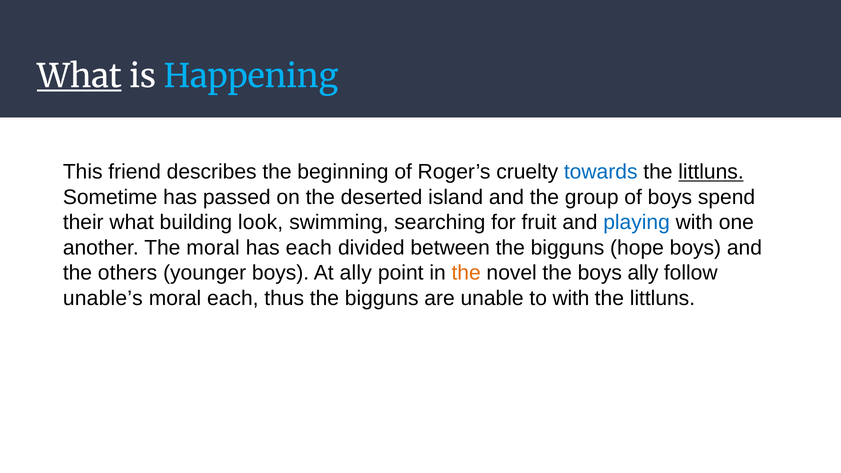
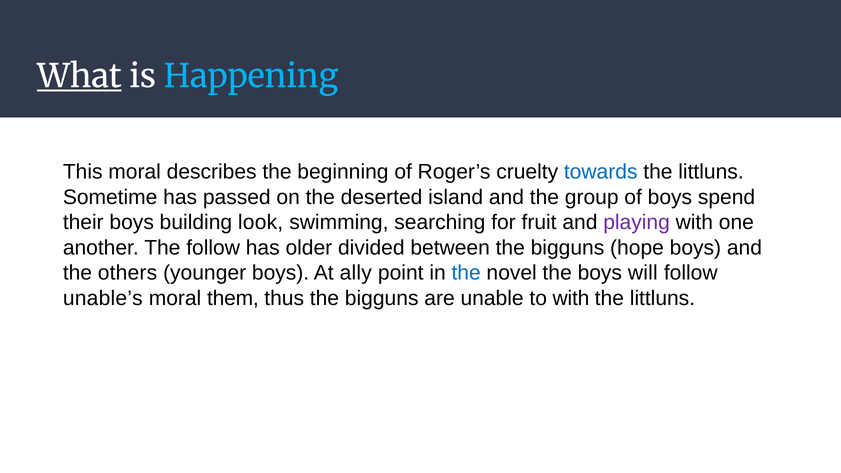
This friend: friend -> moral (135, 172)
littluns underline: present -> none (711, 172)
their what: what -> boys (132, 222)
playing colour: blue -> purple (637, 222)
The moral: moral -> follow (213, 248)
has each: each -> older (309, 248)
the colour: orange -> blue (466, 273)
boys ally: ally -> will (643, 273)
moral each: each -> them (233, 298)
